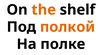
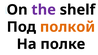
the colour: orange -> purple (44, 10)
